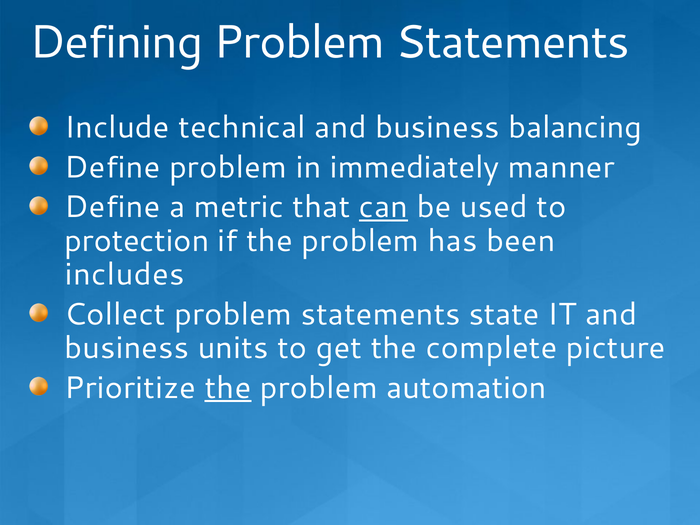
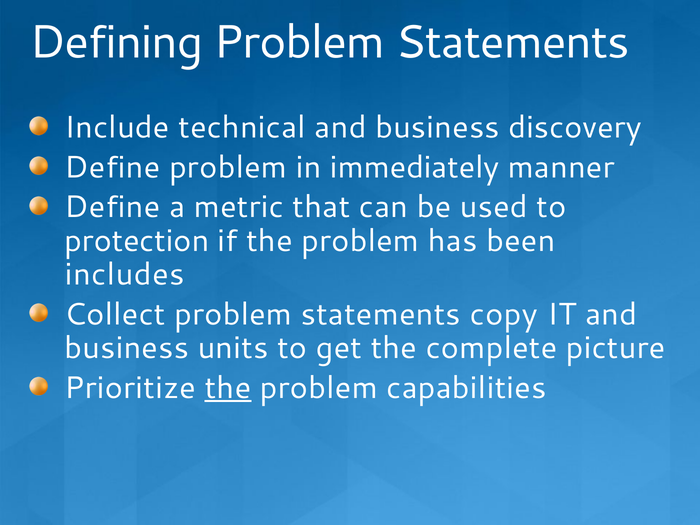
balancing: balancing -> discovery (575, 127)
can underline: present -> none (384, 207)
state: state -> copy (504, 314)
automation: automation -> capabilities (466, 388)
